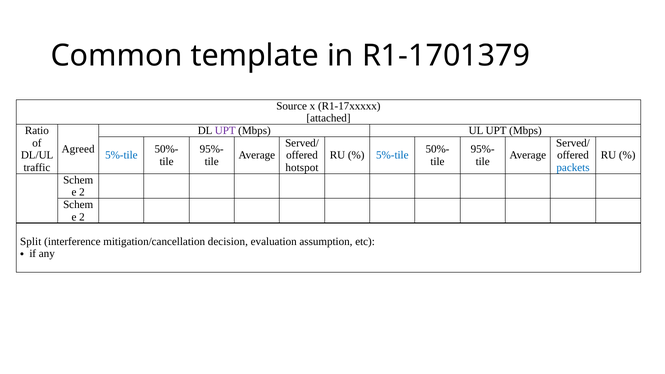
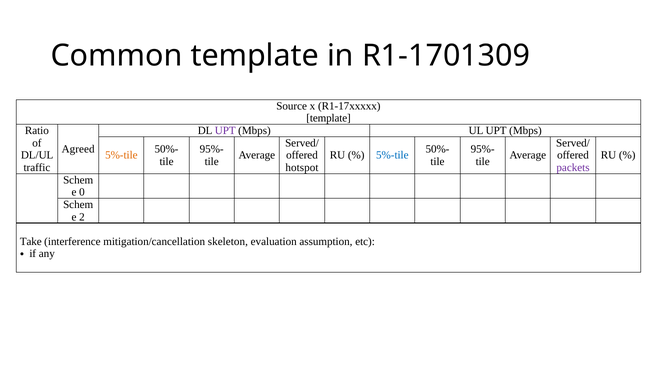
R1-1701379: R1-1701379 -> R1-1701309 (446, 56)
attached: attached -> template (329, 118)
5%-tile colour: blue -> orange (121, 155)
packets colour: blue -> purple (573, 168)
2: 2 -> 0 (82, 192)
Split: Split -> Take (31, 242)
decision: decision -> skeleton (228, 242)
